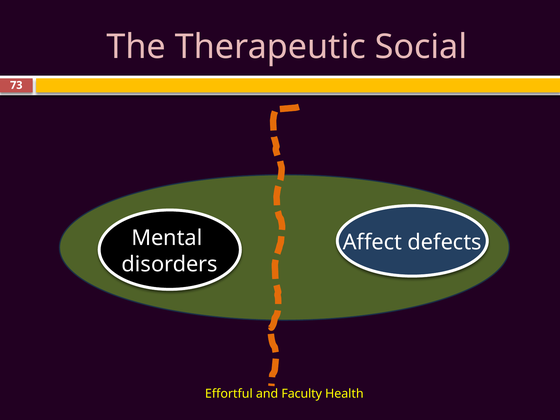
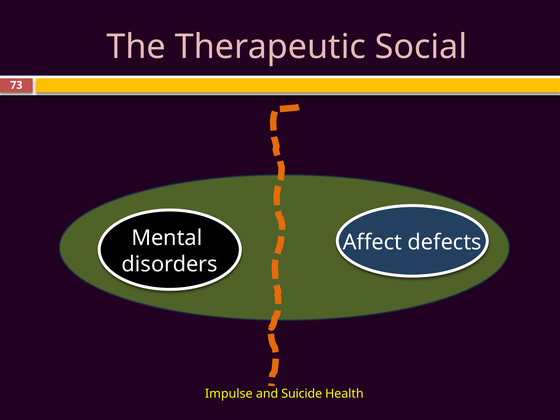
Effortful: Effortful -> Impulse (229, 394)
Faculty: Faculty -> Suicide (302, 394)
